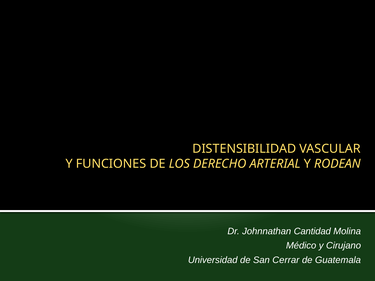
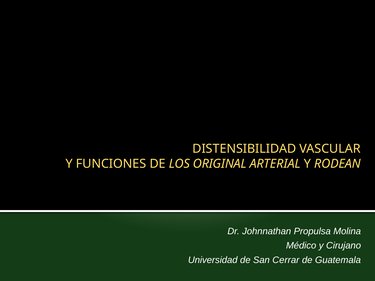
DERECHO: DERECHO -> ORIGINAL (220, 164)
Cantidad: Cantidad -> Propulsa (312, 231)
